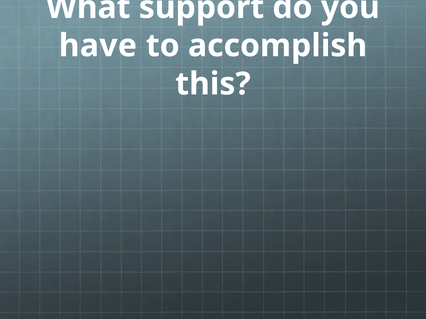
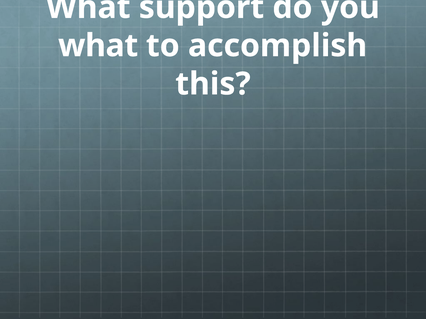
have: have -> what (98, 46)
